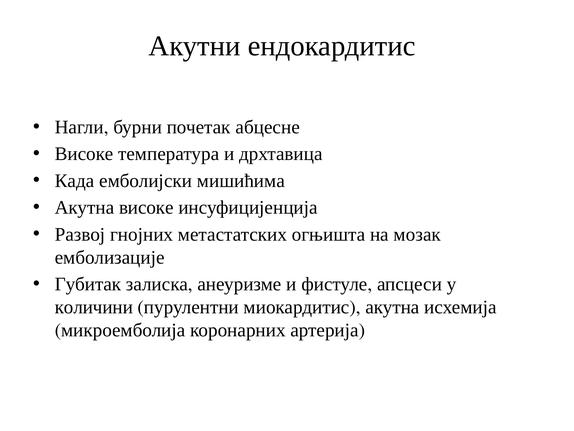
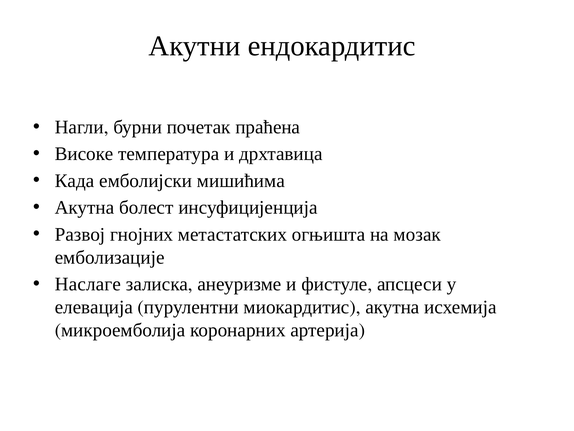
абцесне: абцесне -> праћена (268, 127)
Акутна високе: високе -> болест (146, 207)
Губитак: Губитак -> Наслаге (88, 284)
количини: количини -> елевација (94, 307)
